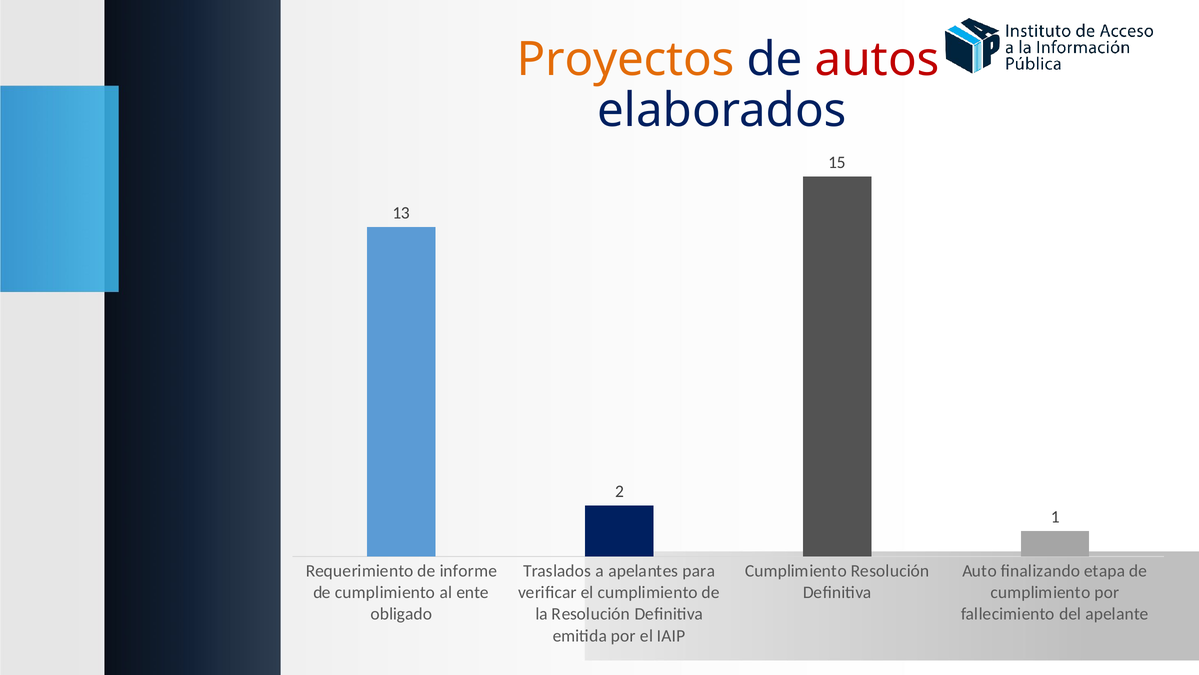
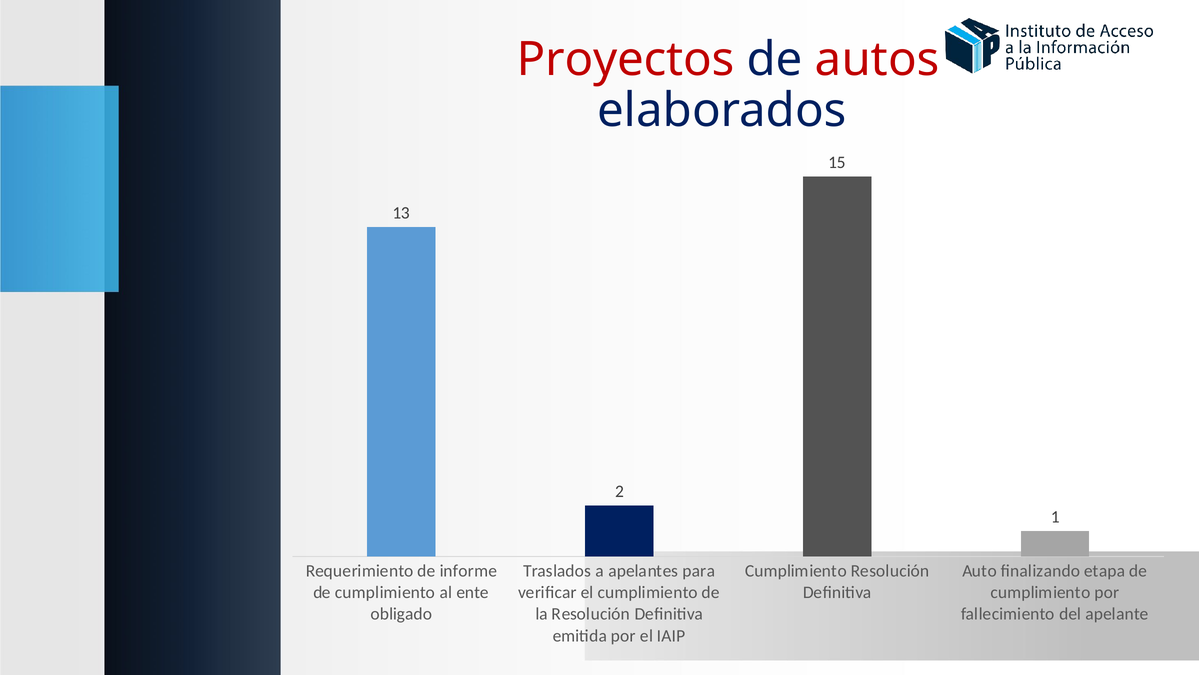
Proyectos colour: orange -> red (626, 59)
